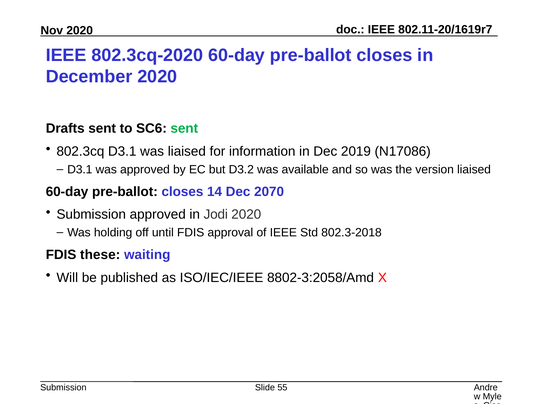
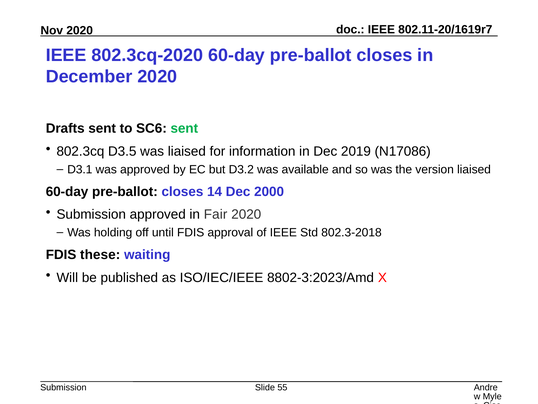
802.3cq D3.1: D3.1 -> D3.5 (122, 151)
2070: 2070 -> 2000 (269, 191)
Jodi: Jodi -> Fair (216, 214)
8802-3:2058/Amd: 8802-3:2058/Amd -> 8802-3:2023/Amd (321, 277)
